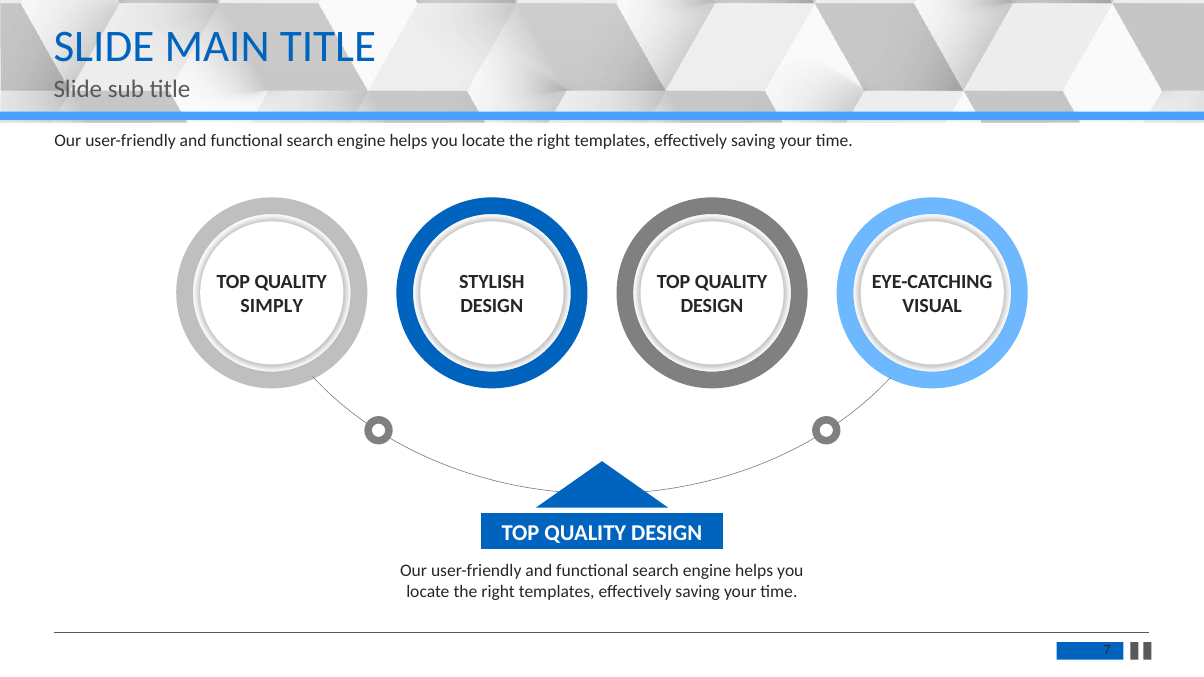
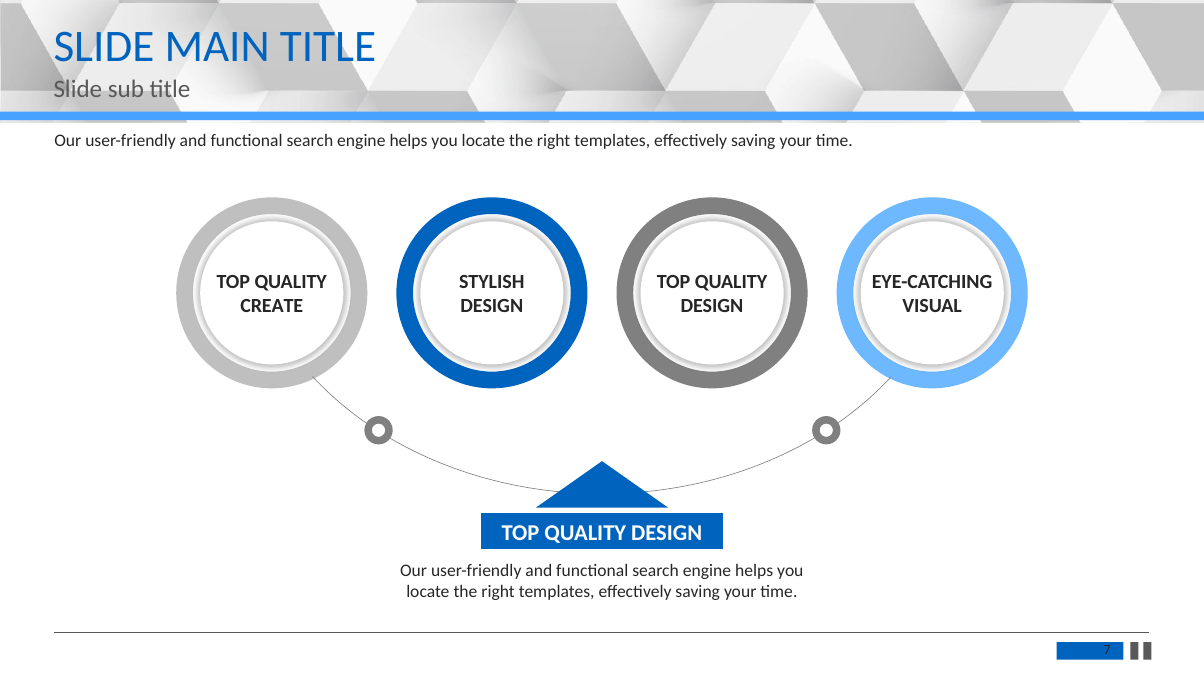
SIMPLY: SIMPLY -> CREATE (272, 306)
